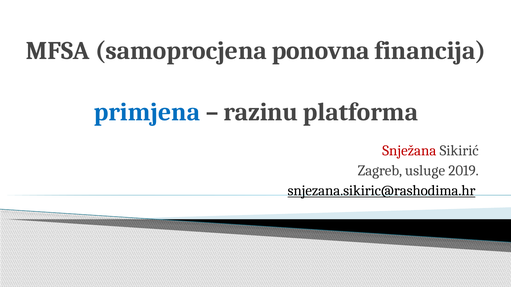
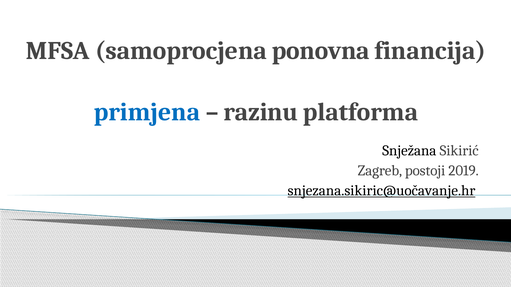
Snježana colour: red -> black (409, 151)
usluge: usluge -> postoji (425, 171)
snjezana.sikiric@rashodima.hr: snjezana.sikiric@rashodima.hr -> snjezana.sikiric@uočavanje.hr (381, 191)
